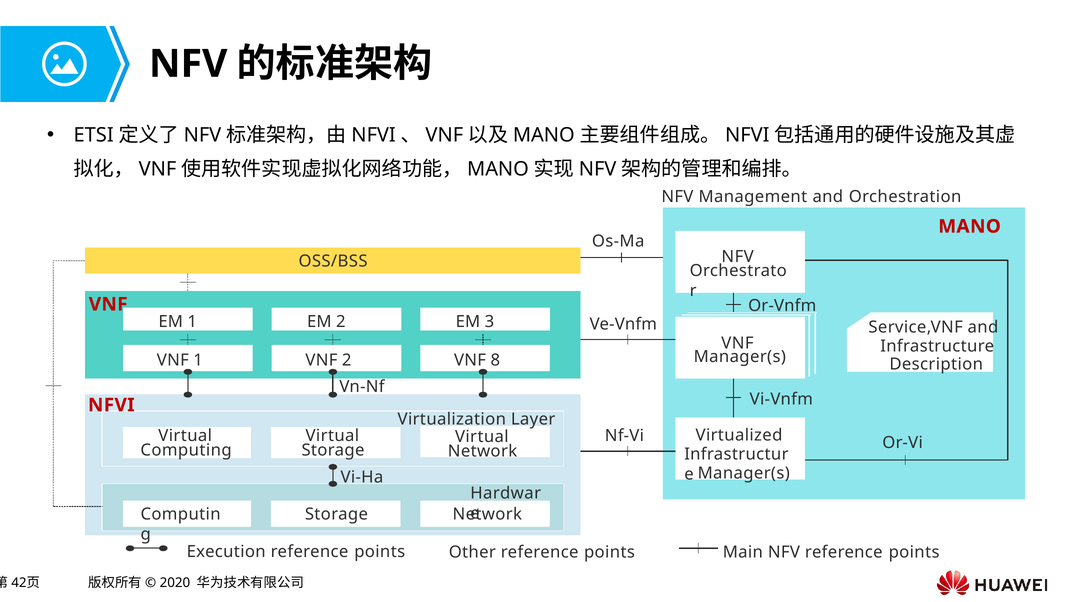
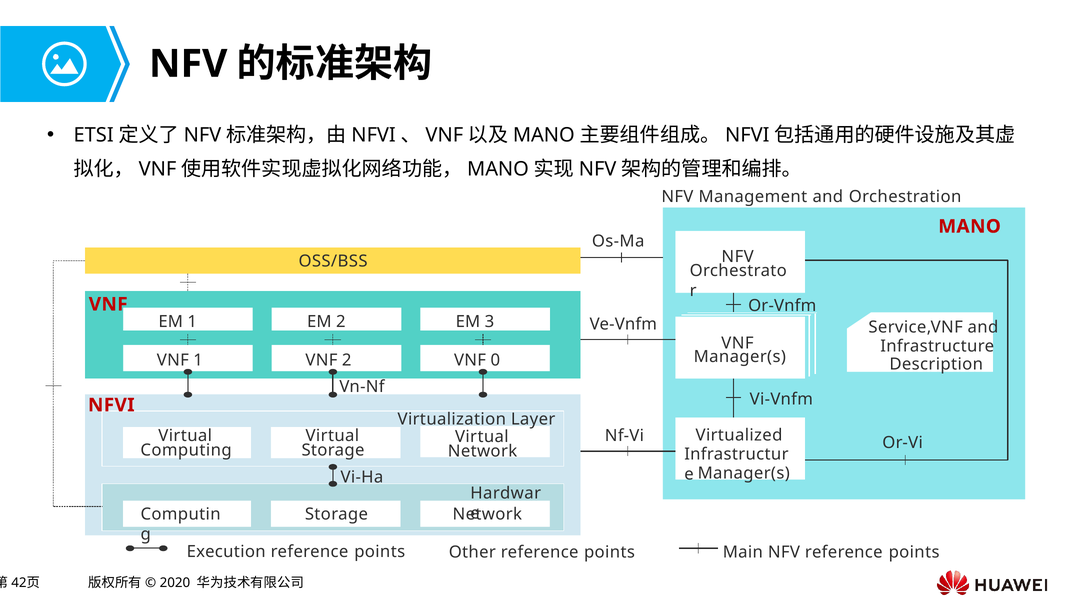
8: 8 -> 0 (495, 361)
